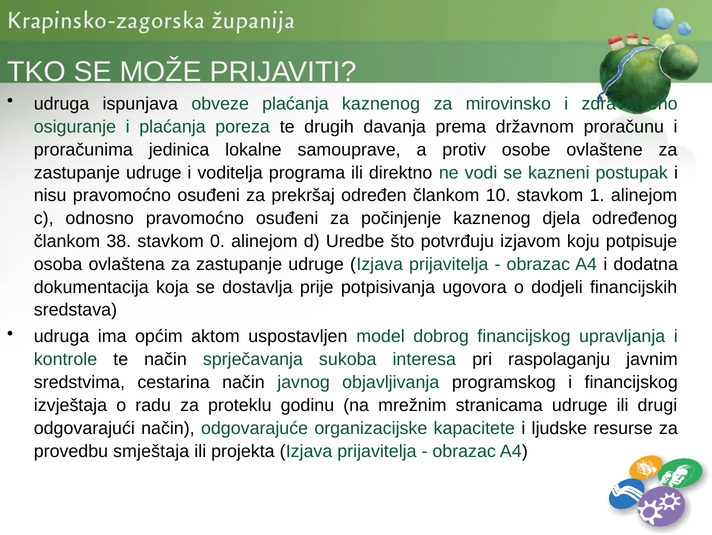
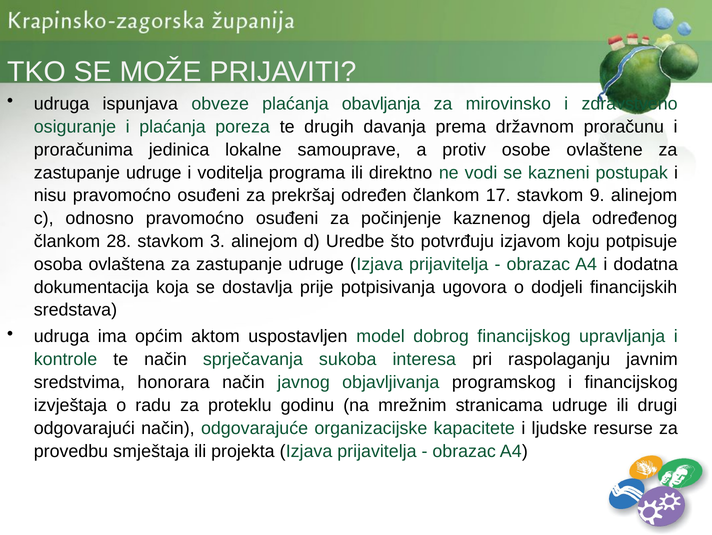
plaćanja kaznenog: kaznenog -> obavljanja (381, 104)
10: 10 -> 17 (498, 195)
1: 1 -> 9 (597, 195)
38: 38 -> 28 (119, 241)
0: 0 -> 3 (217, 241)
cestarina: cestarina -> honorara (173, 382)
